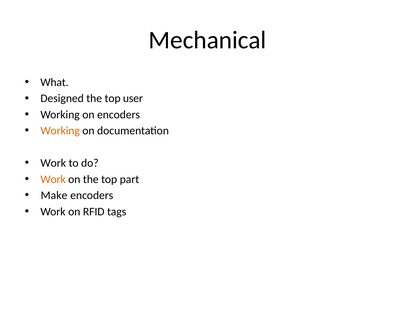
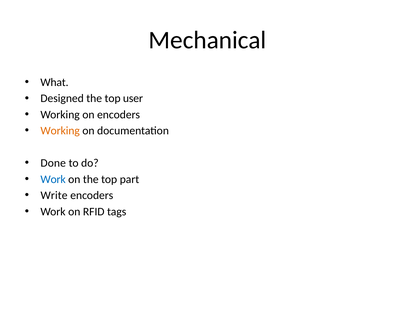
Work: Work -> Done (53, 163)
Work colour: orange -> blue (53, 179)
Make: Make -> Write (54, 196)
